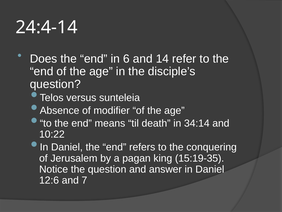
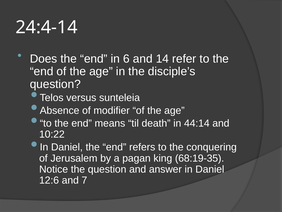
34:14: 34:14 -> 44:14 (197, 123)
15:19-35: 15:19-35 -> 68:19-35 (200, 158)
